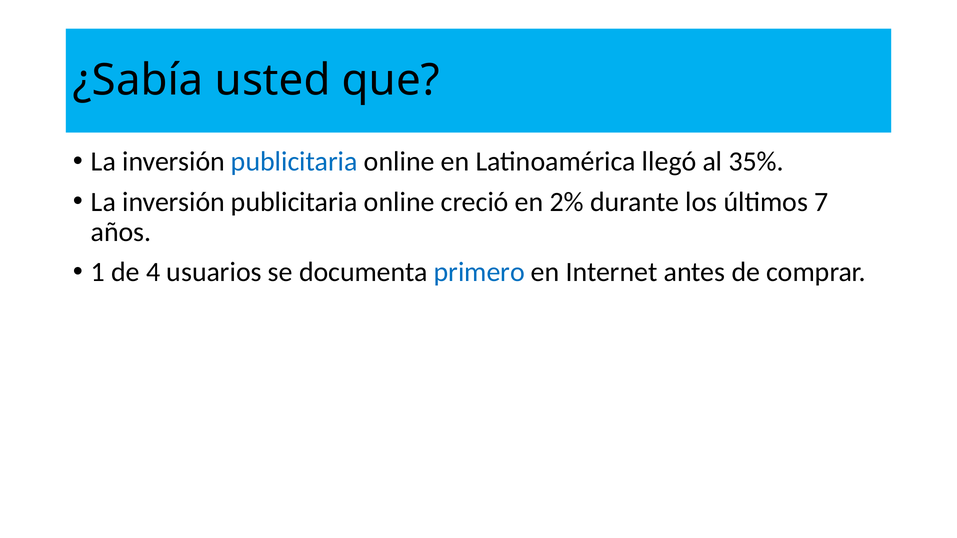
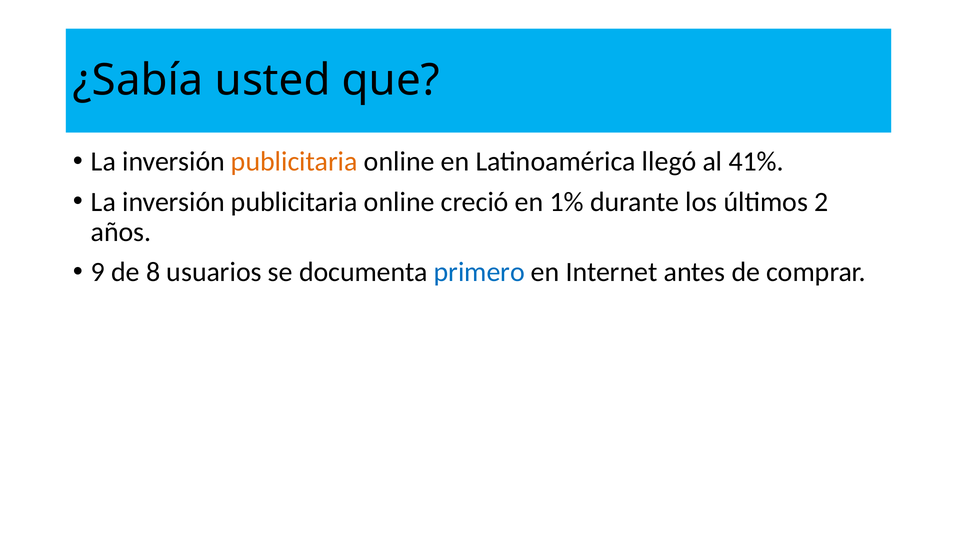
publicitaria colour: blue -> orange (294, 162)
35%: 35% -> 41% (756, 162)
2%: 2% -> 1% (567, 202)
7: 7 -> 2 (821, 202)
1: 1 -> 9 (98, 272)
4: 4 -> 8 (153, 272)
